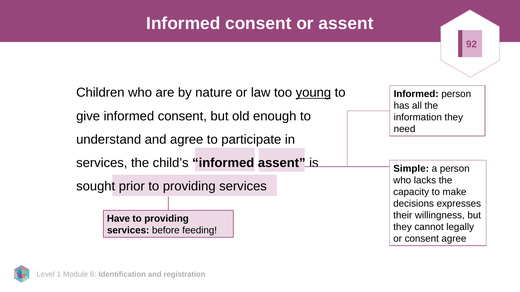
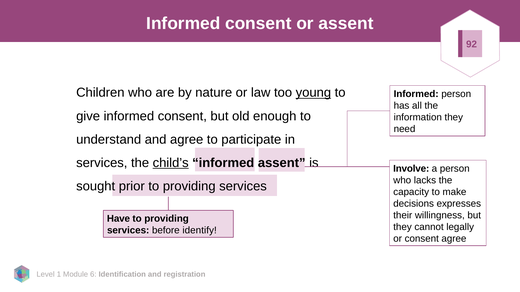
child’s underline: none -> present (171, 163)
Simple: Simple -> Involve (411, 169)
feeding: feeding -> identify (200, 231)
